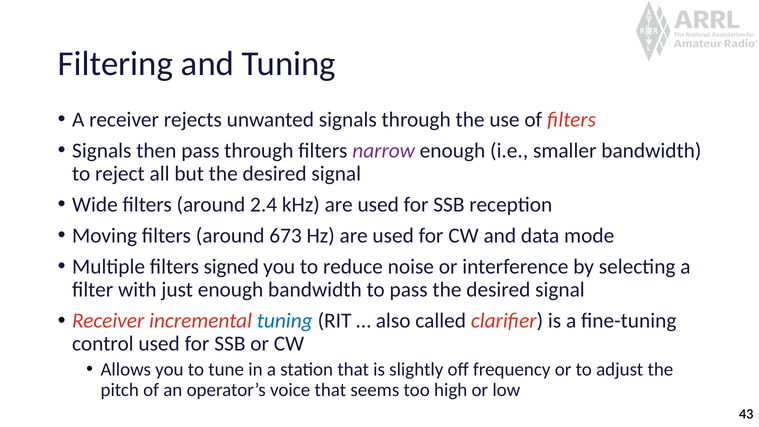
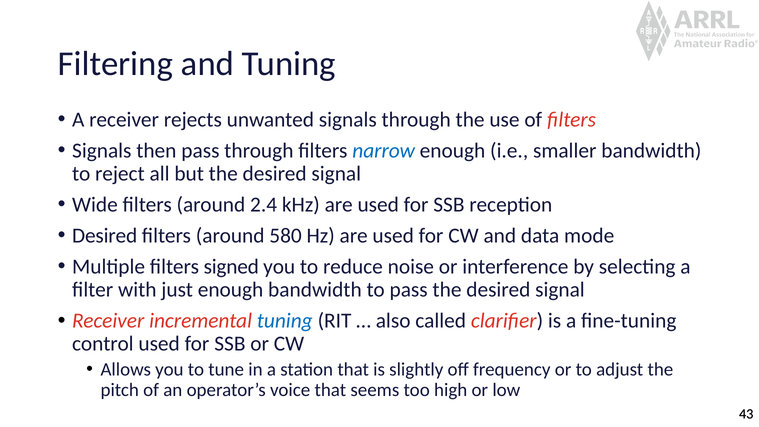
narrow colour: purple -> blue (384, 151)
Moving: Moving -> Desired (105, 236)
673: 673 -> 580 (286, 236)
